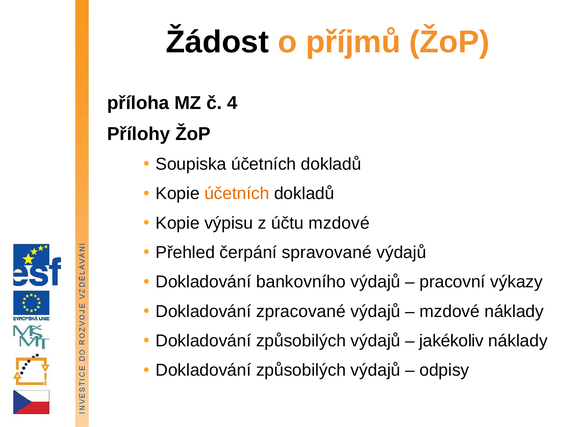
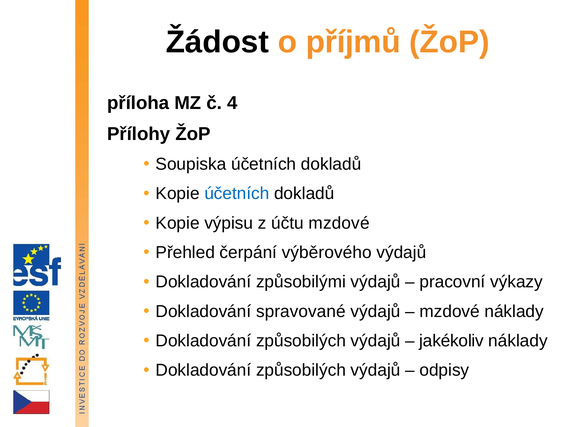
účetních colour: orange -> blue (237, 193)
spravované: spravované -> výběrového (327, 252)
bankovního: bankovního -> způsobilými (301, 282)
zpracované: zpracované -> spravované (301, 311)
